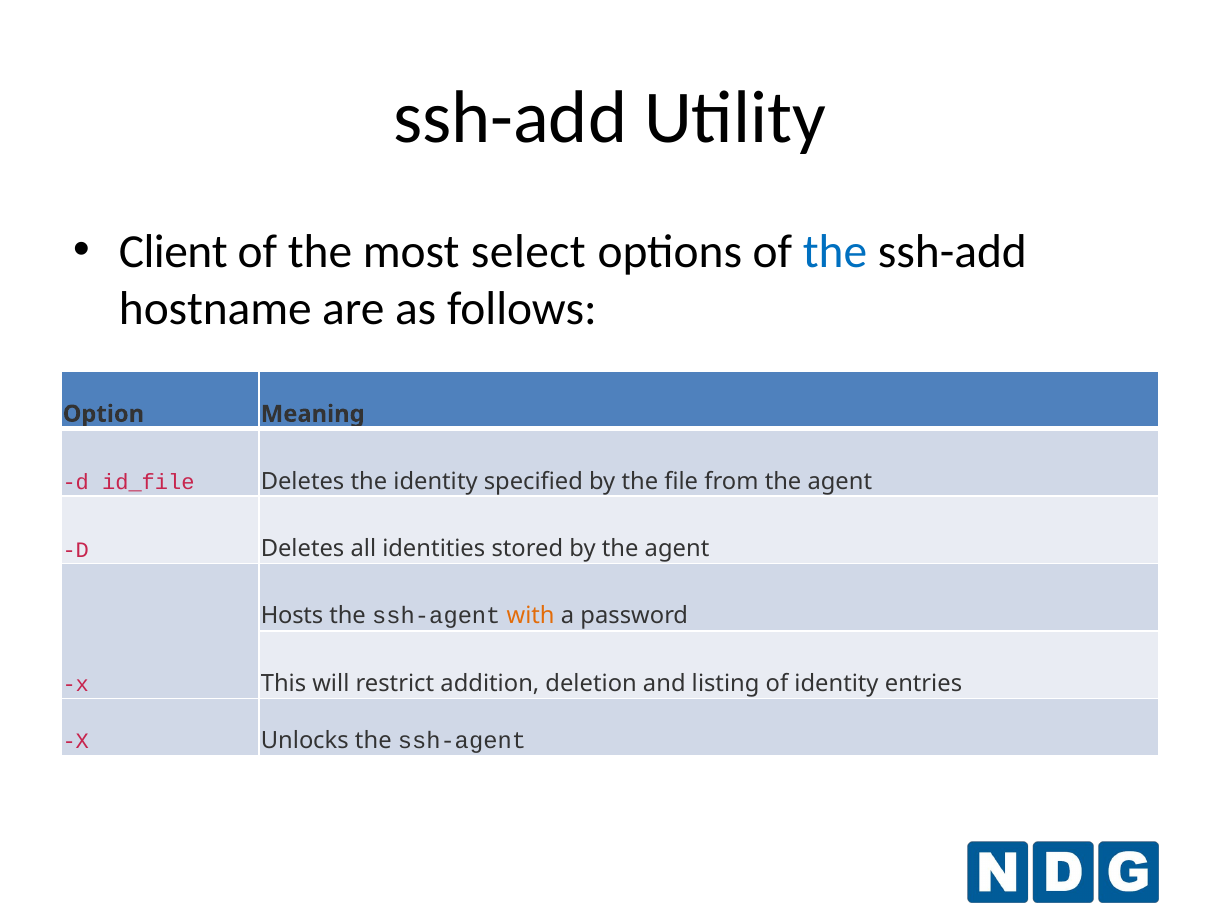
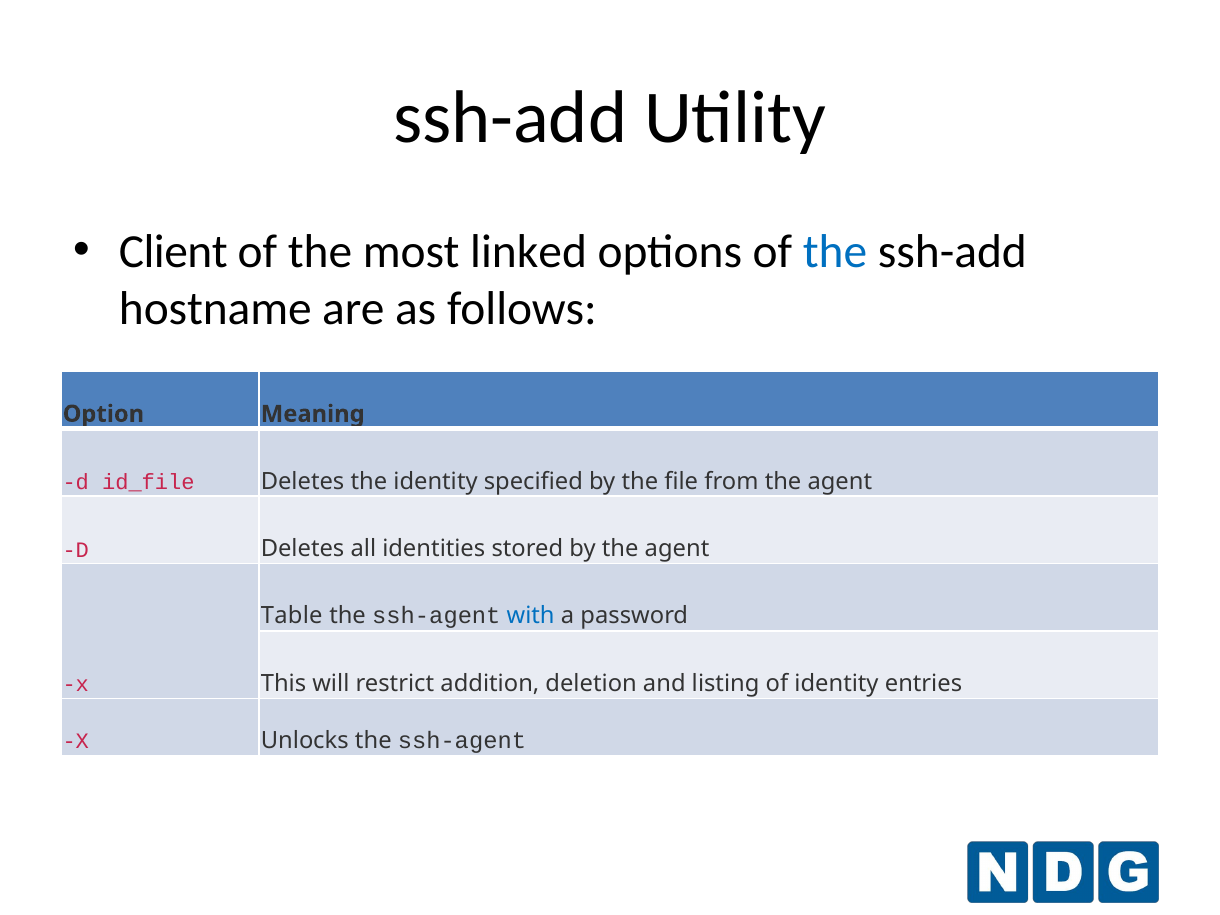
select: select -> linked (529, 251)
Hosts: Hosts -> Table (292, 616)
with colour: orange -> blue (531, 616)
